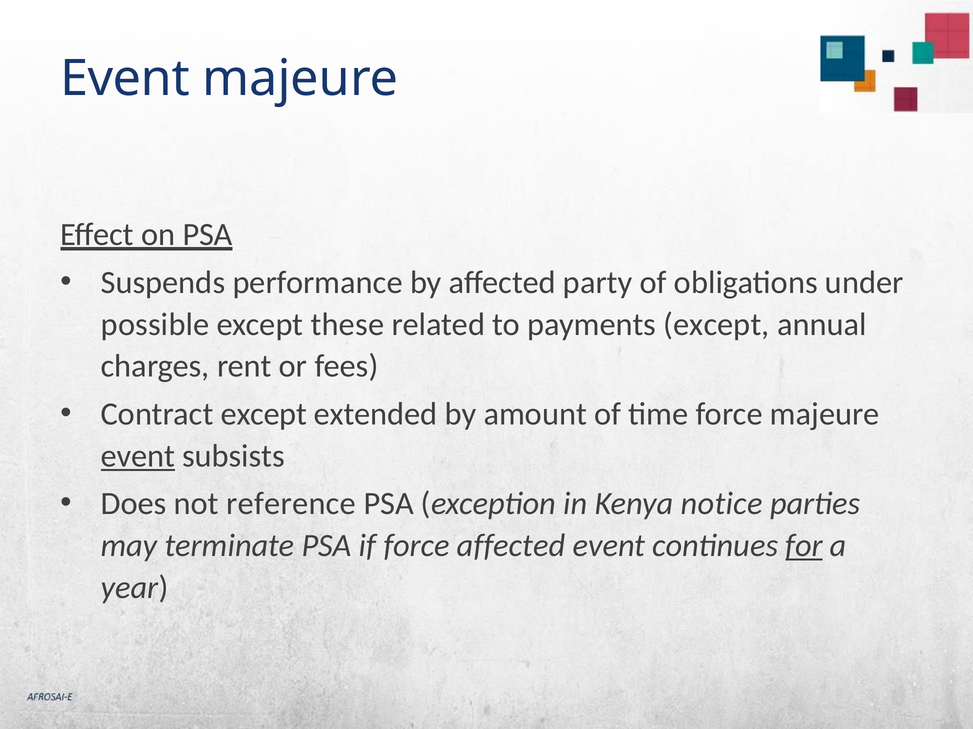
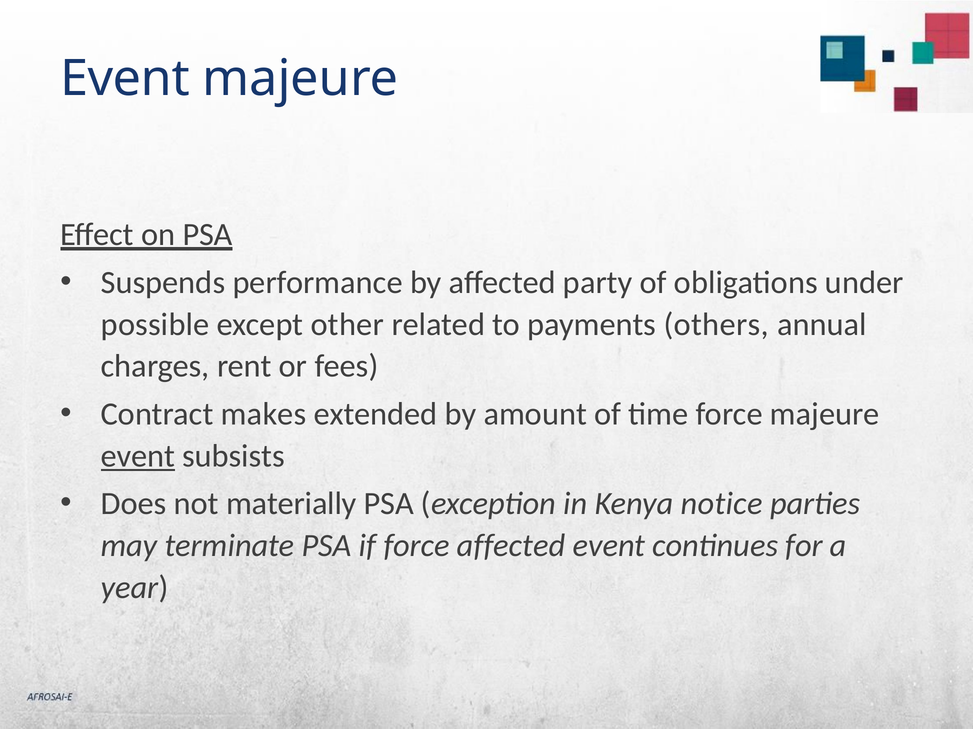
these: these -> other (347, 325)
payments except: except -> others (716, 325)
Contract except: except -> makes (264, 414)
reference: reference -> materially (291, 504)
for underline: present -> none (804, 546)
